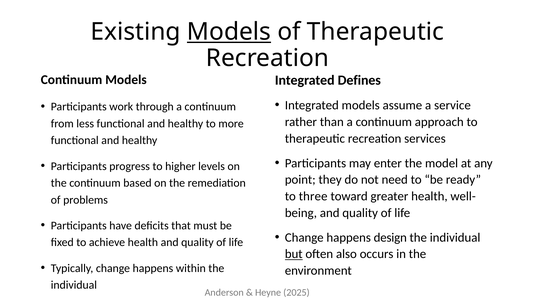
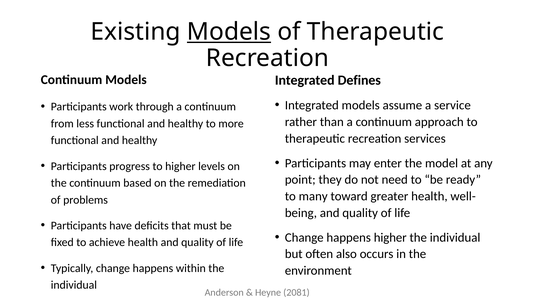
three: three -> many (313, 196)
happens design: design -> higher (390, 237)
but underline: present -> none (294, 254)
2025: 2025 -> 2081 (297, 292)
